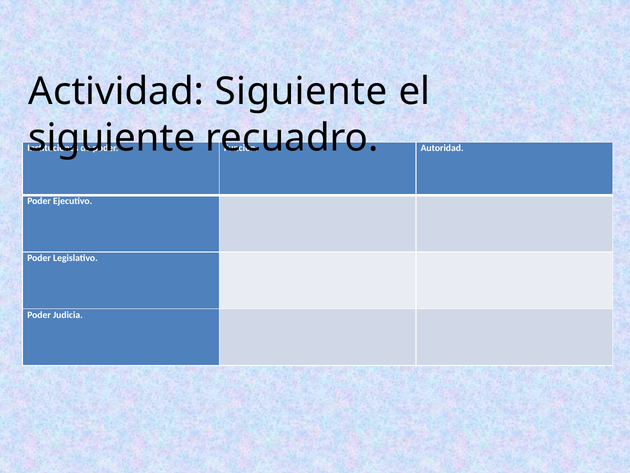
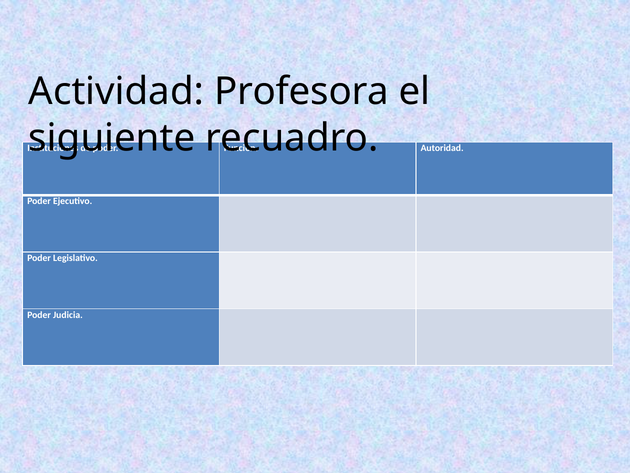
Actividad Siguiente: Siguiente -> Profesora (301, 91)
